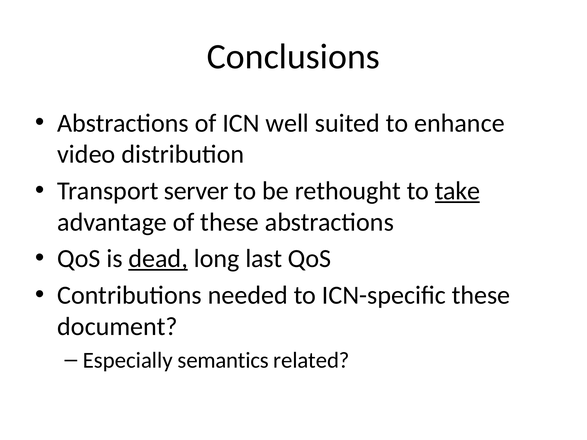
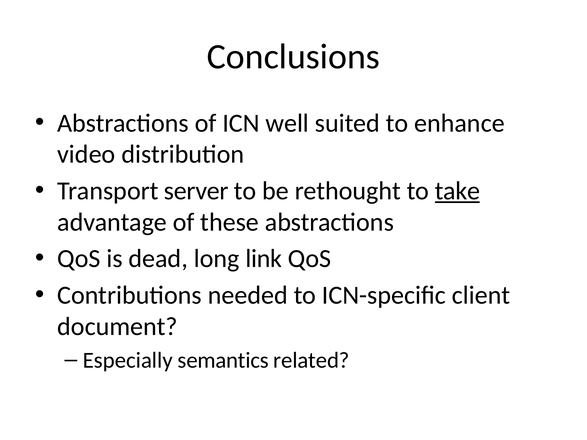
dead underline: present -> none (158, 259)
last: last -> link (264, 259)
ICN-specific these: these -> client (481, 295)
